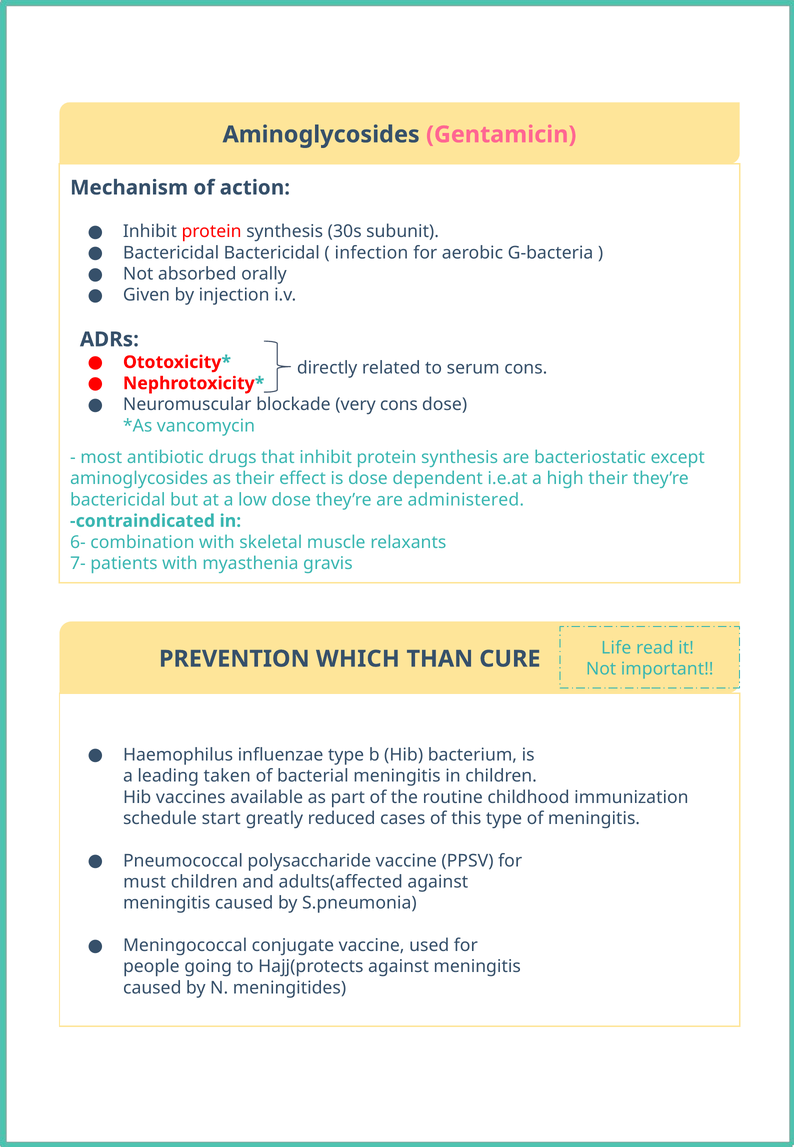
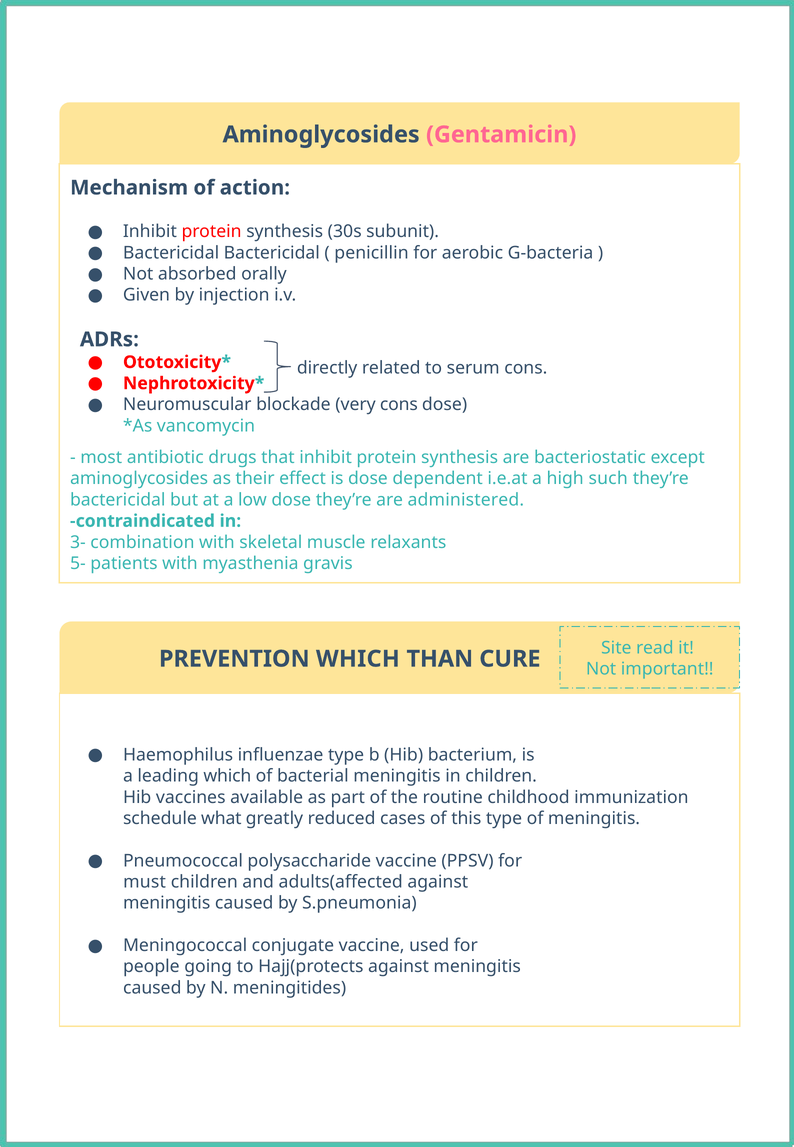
infection: infection -> penicillin (372, 253)
high their: their -> such (608, 479)
6-: 6- -> 3- (78, 542)
7-: 7- -> 5- (78, 563)
Life: Life -> Site (616, 648)
leading taken: taken -> which (227, 776)
start: start -> what (221, 818)
